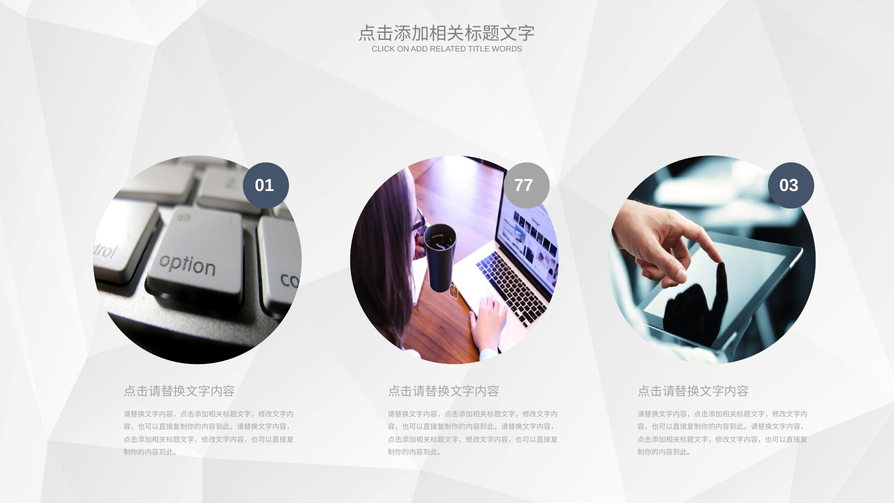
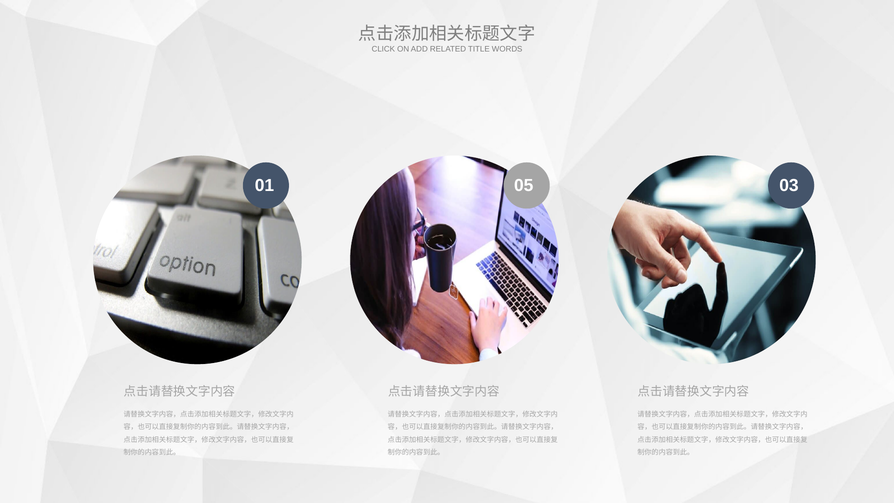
77: 77 -> 05 (524, 185)
